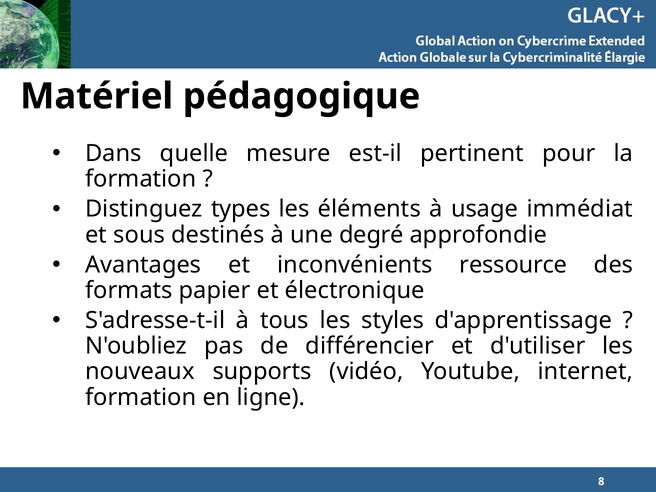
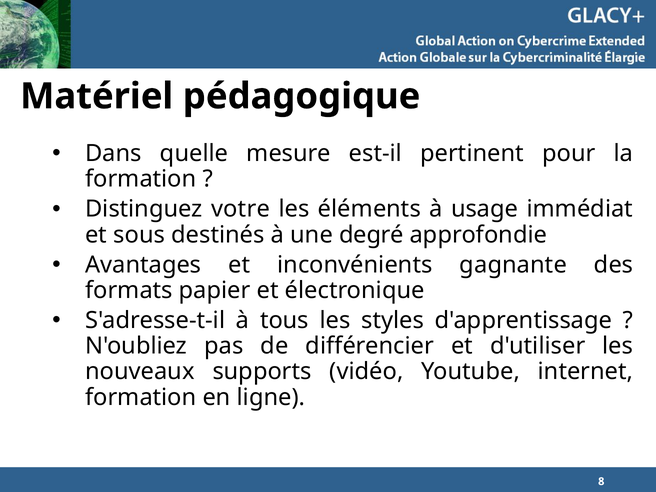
types: types -> votre (241, 209)
ressource: ressource -> gagnante (513, 265)
